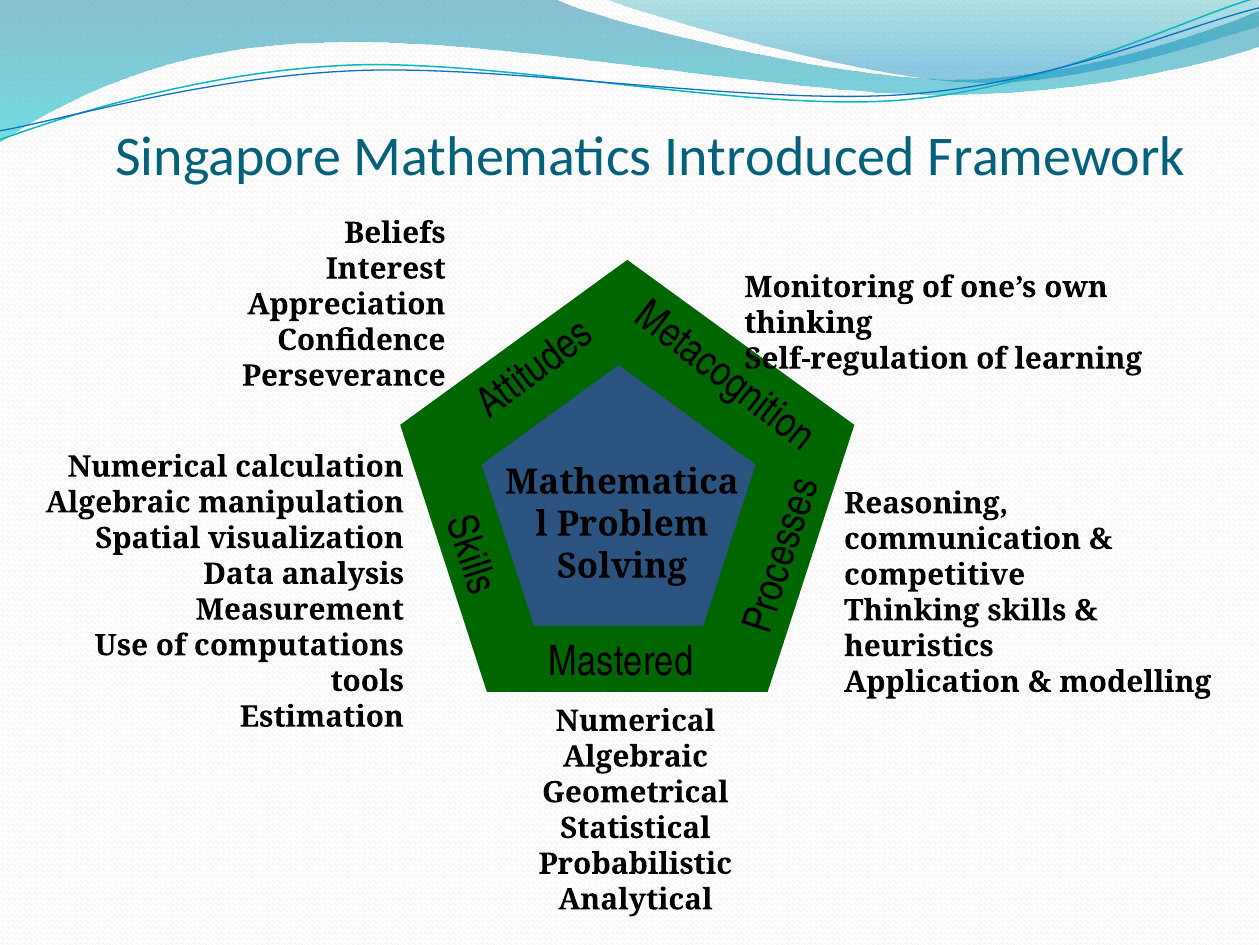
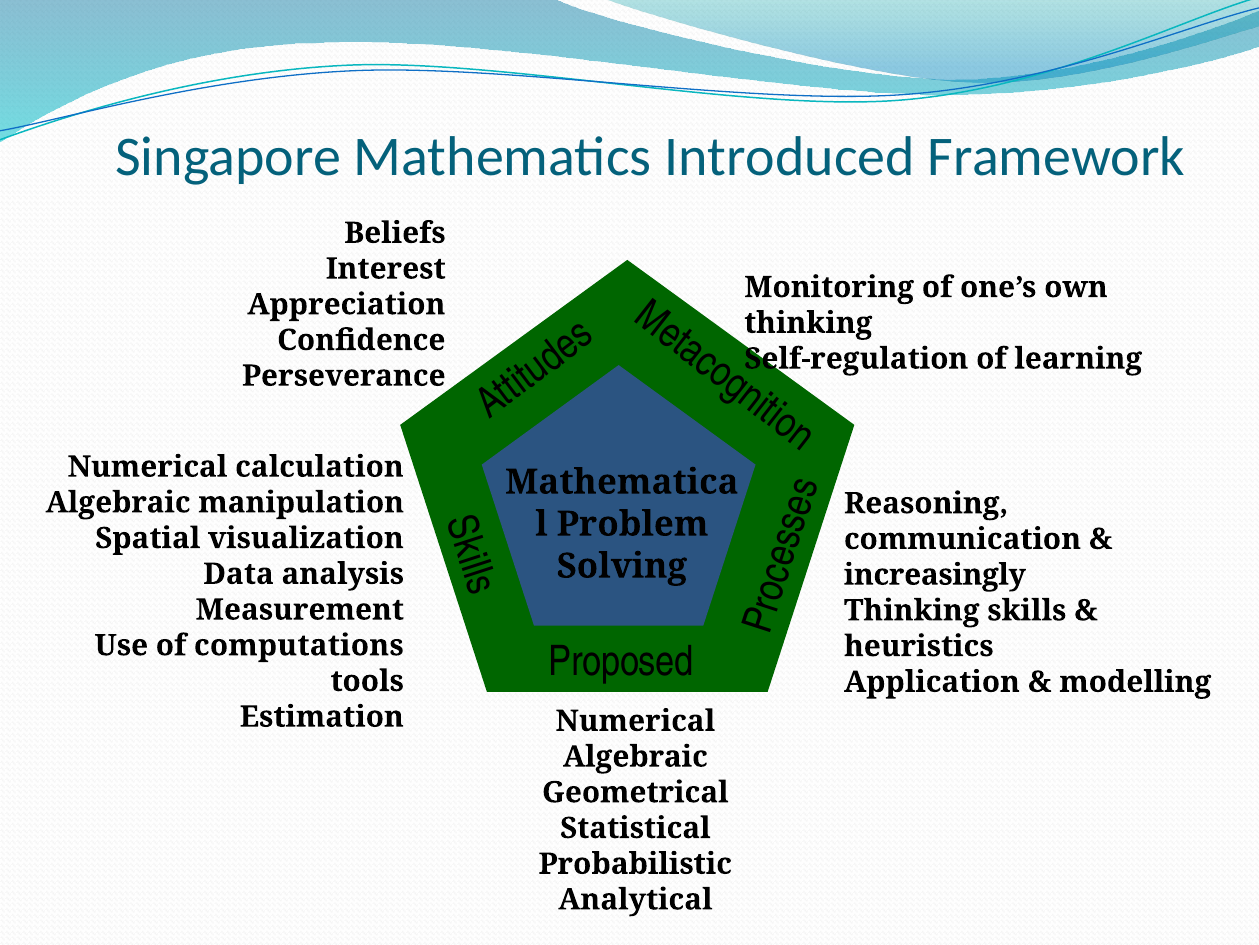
competitive: competitive -> increasingly (935, 574)
Mastered: Mastered -> Proposed (621, 661)
